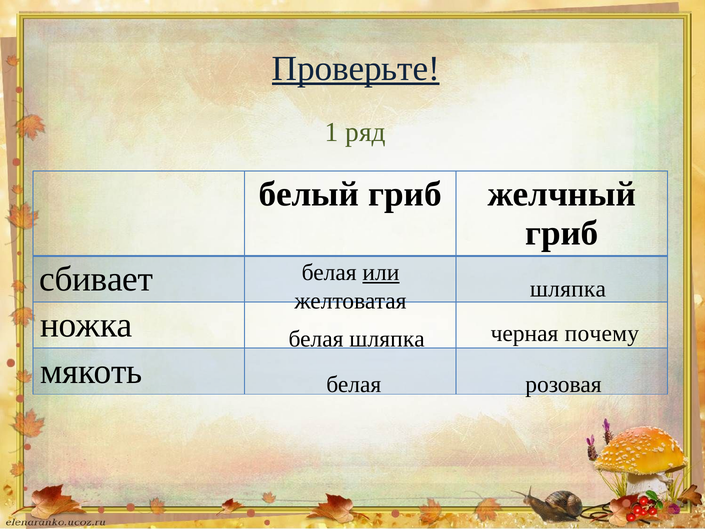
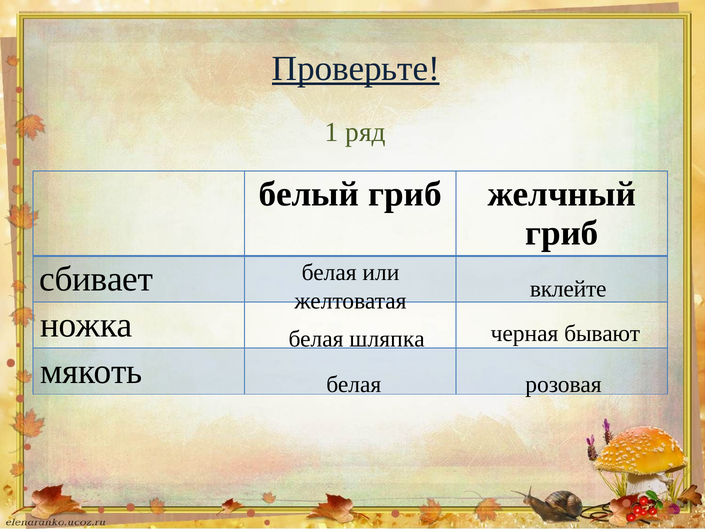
или underline: present -> none (381, 273)
желтоватая шляпка: шляпка -> вклейте (568, 289)
почему: почему -> бывают (602, 333)
